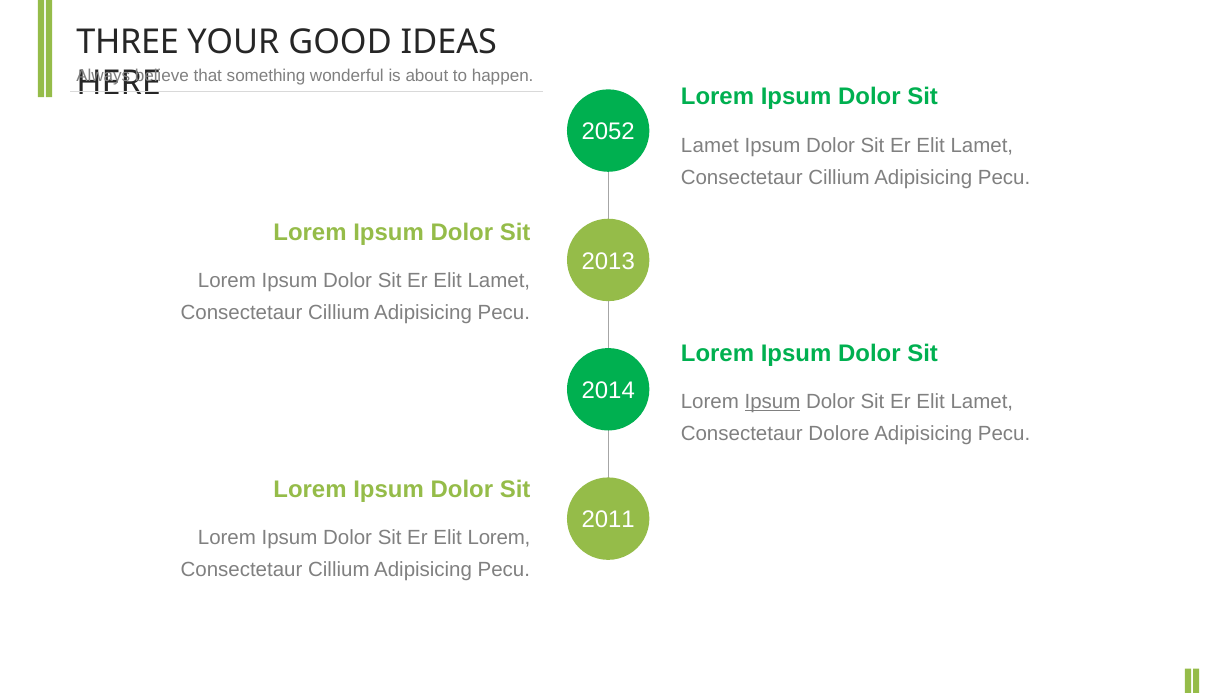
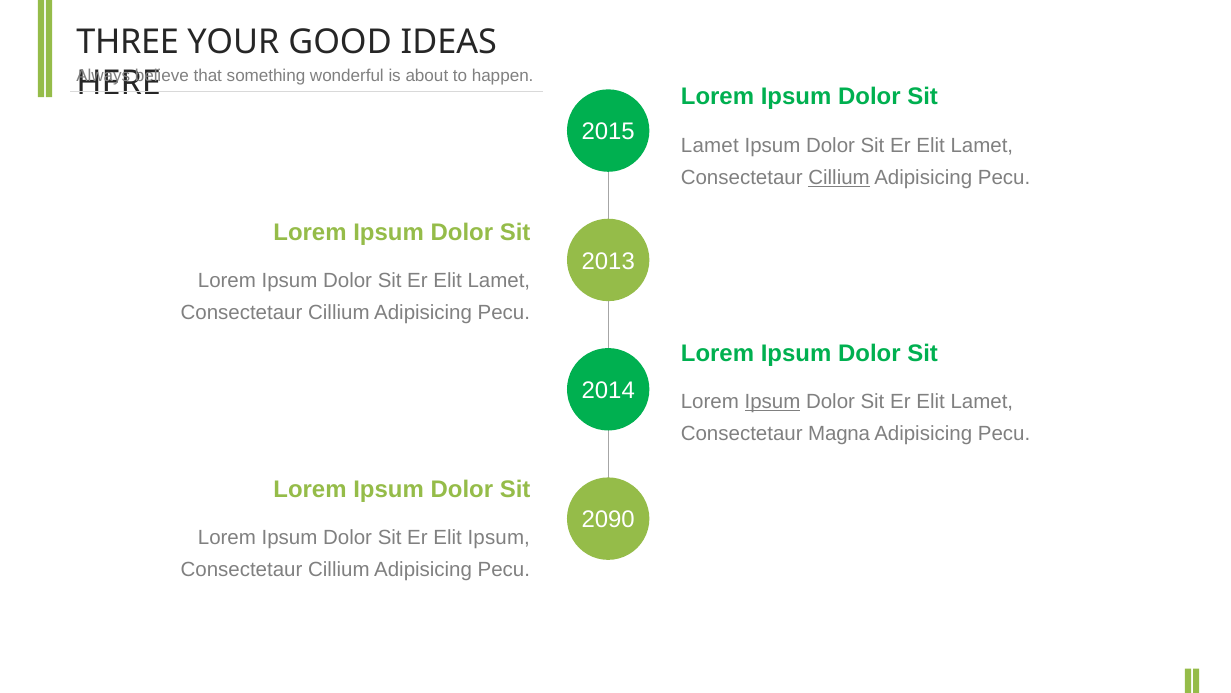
2052: 2052 -> 2015 (608, 132)
Cillium underline: none -> present (839, 177)
Dolore: Dolore -> Magna (839, 433)
2011: 2011 -> 2090 (608, 520)
Elit Lorem: Lorem -> Ipsum (499, 537)
